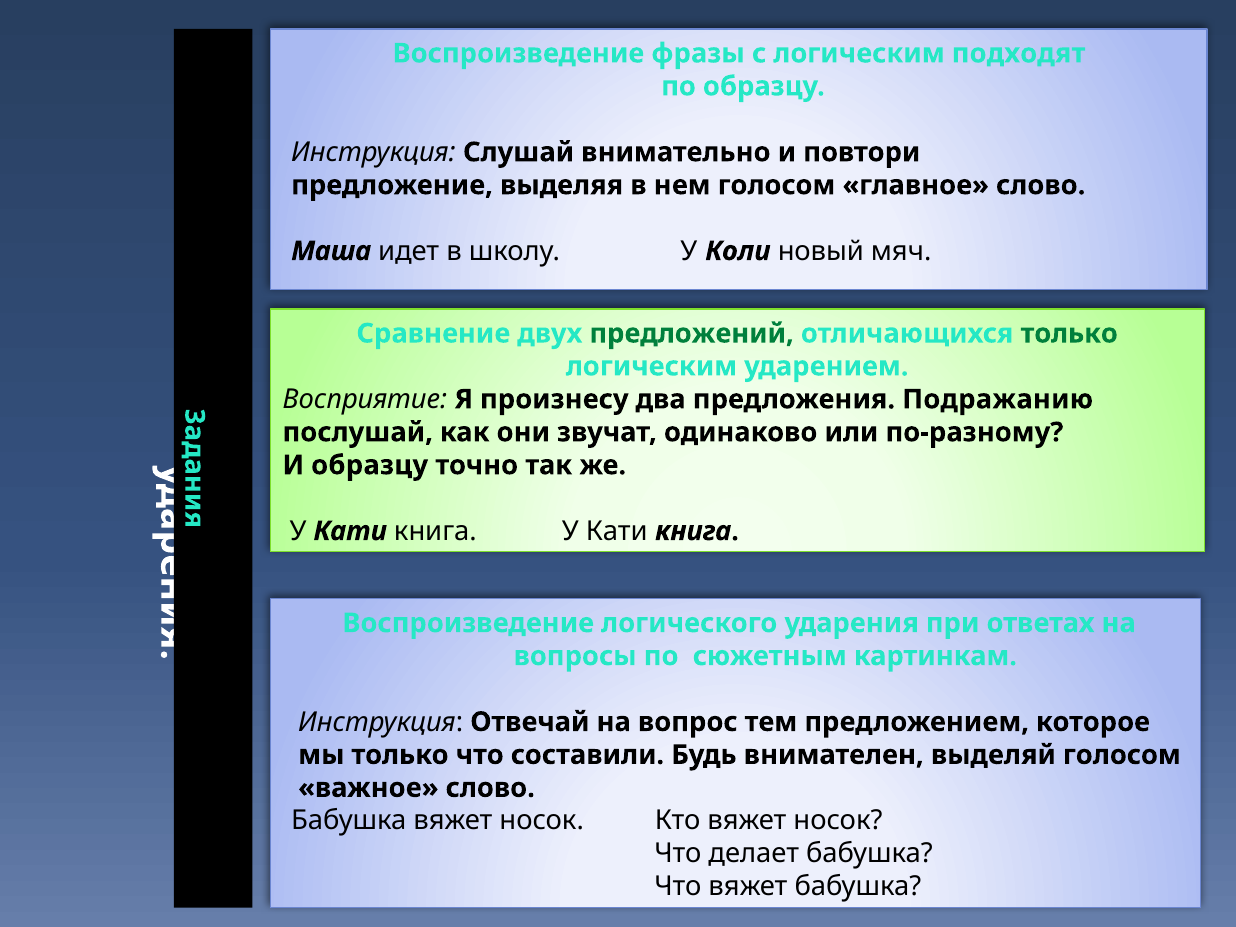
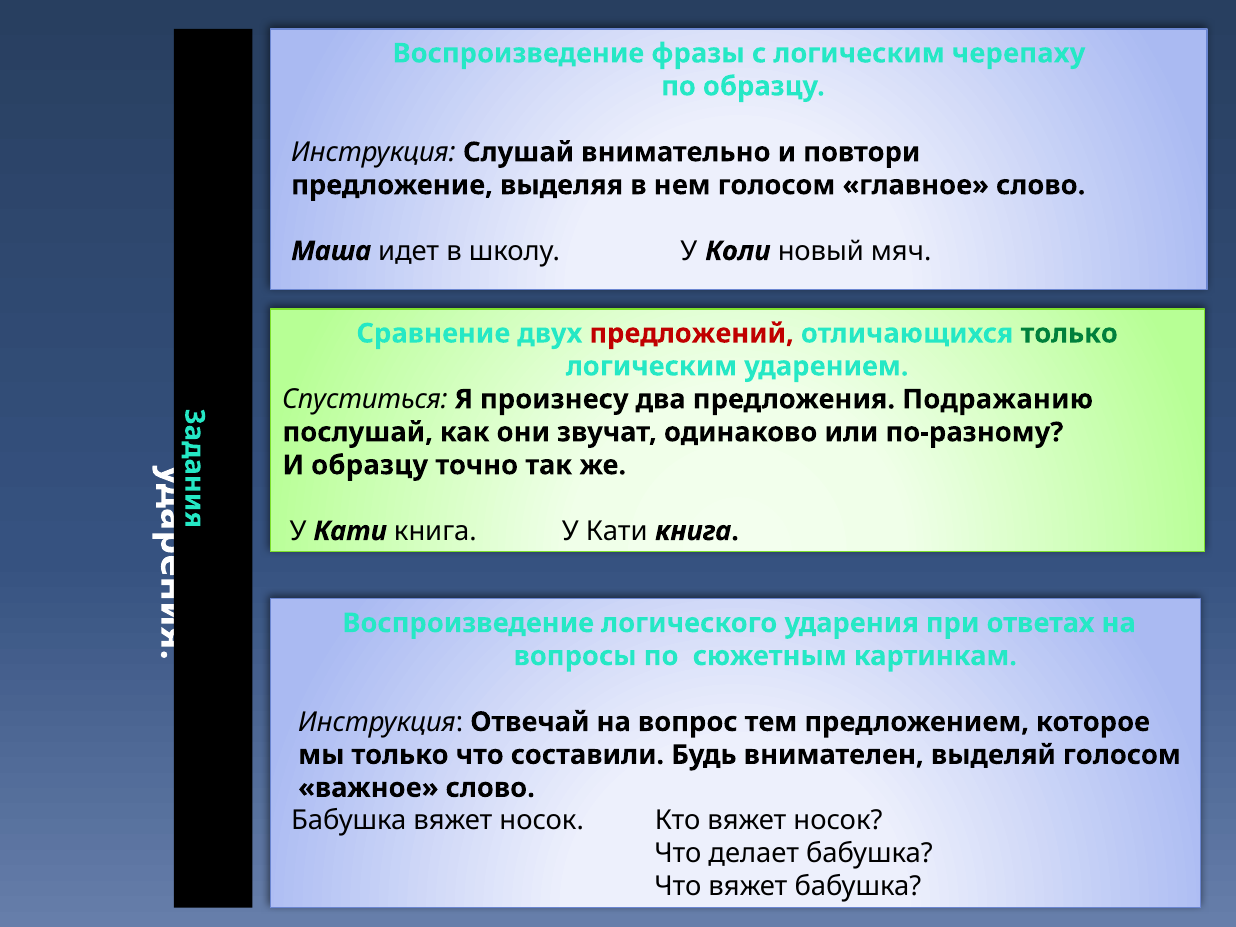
подходят: подходят -> черепаху (1019, 53)
предложений colour: green -> red (692, 333)
Восприятие: Восприятие -> Спуститься (365, 399)
